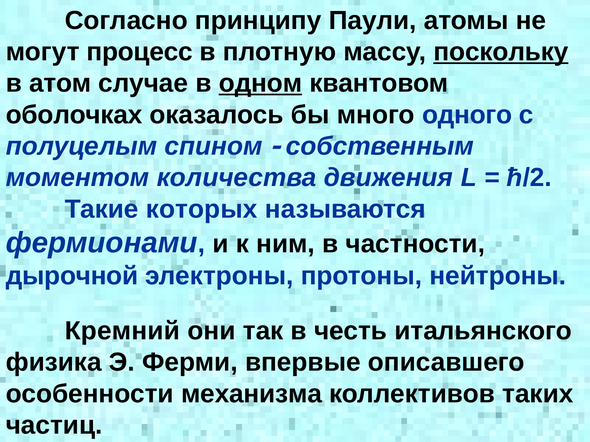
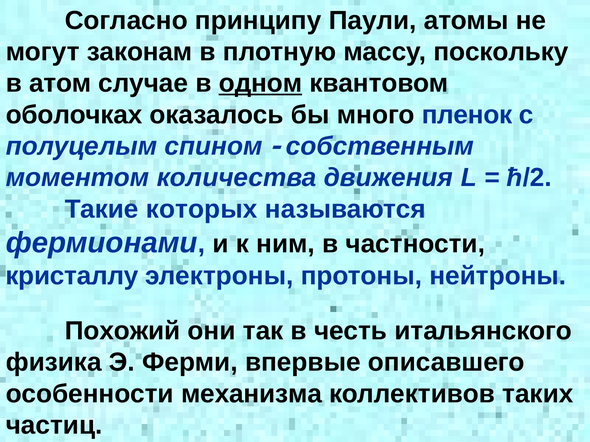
процесс: процесс -> законам (140, 52)
поскольку underline: present -> none (501, 52)
одного: одного -> пленок (467, 115)
дырочной: дырочной -> кристаллу (72, 276)
Кремний: Кремний -> Похожий (123, 331)
